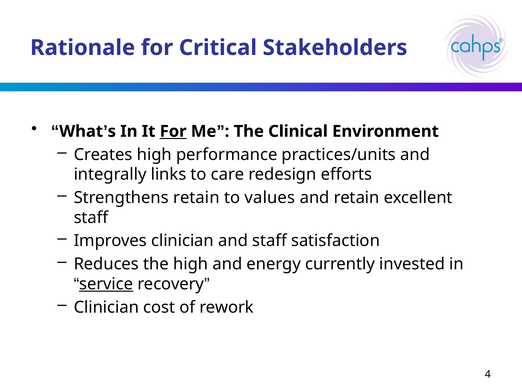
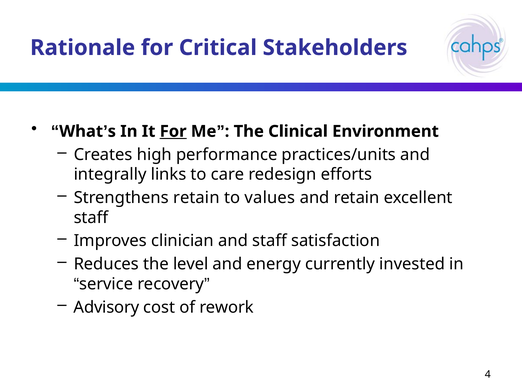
the high: high -> level (191, 264)
service underline: present -> none (106, 284)
Clinician: Clinician -> Advisory (106, 307)
